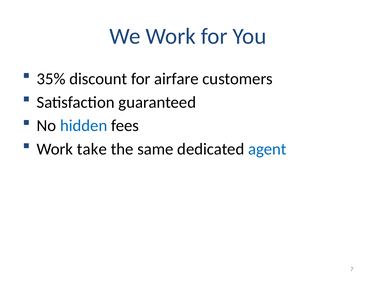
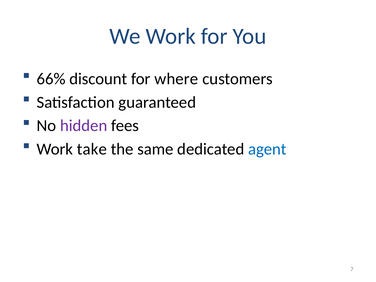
35%: 35% -> 66% (51, 79)
airfare: airfare -> where (176, 79)
hidden colour: blue -> purple (84, 126)
